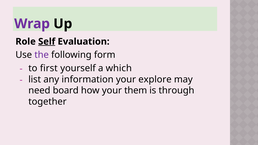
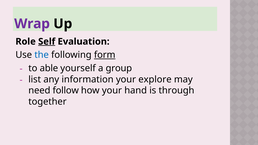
the colour: purple -> blue (42, 55)
form underline: none -> present (105, 55)
first: first -> able (49, 68)
which: which -> group (119, 68)
board: board -> follow (66, 91)
them: them -> hand (136, 91)
